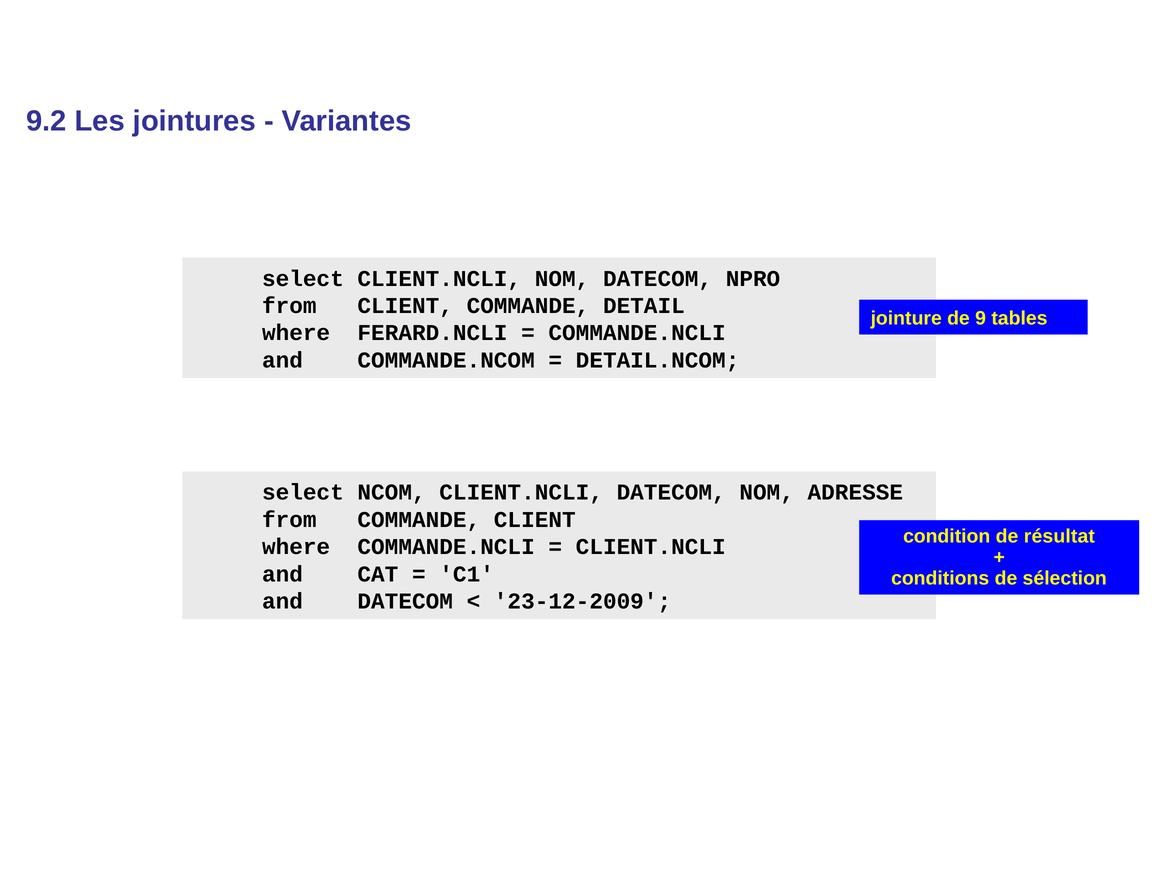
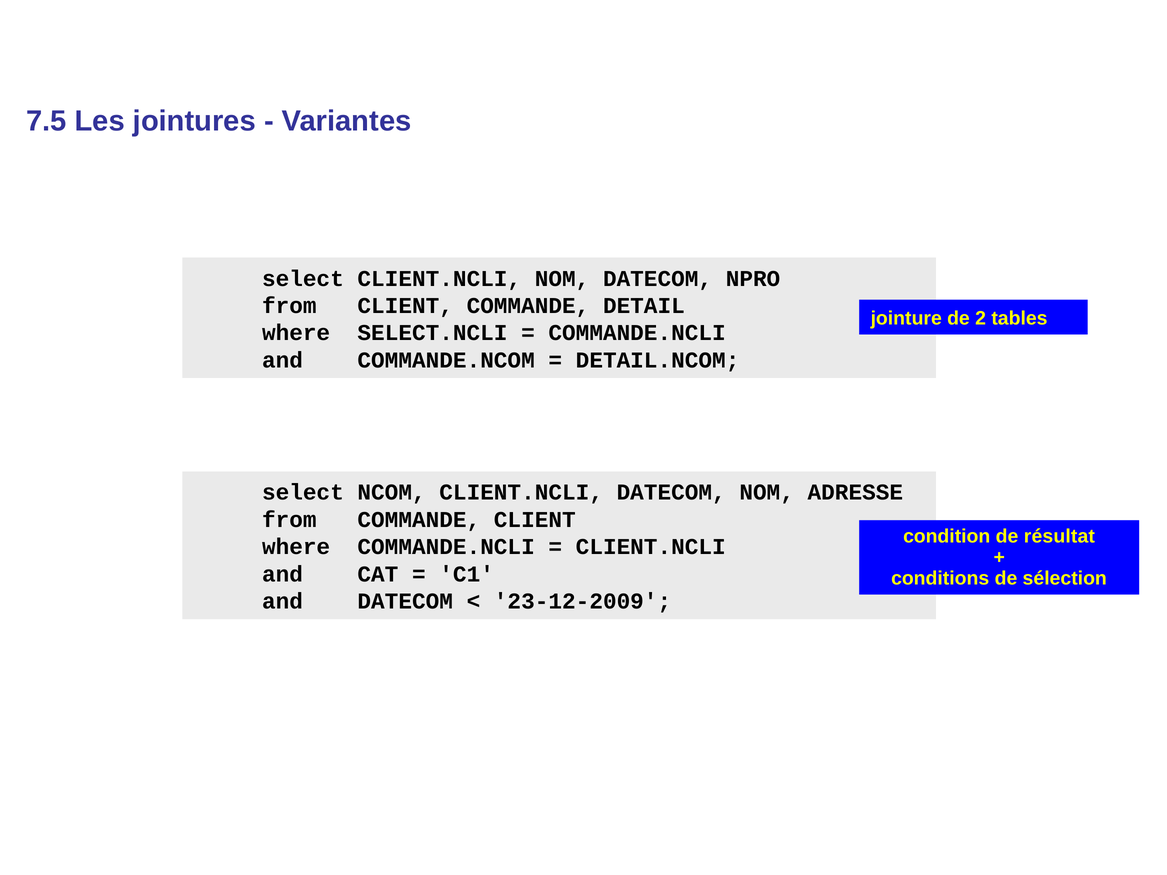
9.2: 9.2 -> 7.5 (46, 121)
9: 9 -> 2 (981, 319)
FERARD.NCLI: FERARD.NCLI -> SELECT.NCLI (432, 333)
